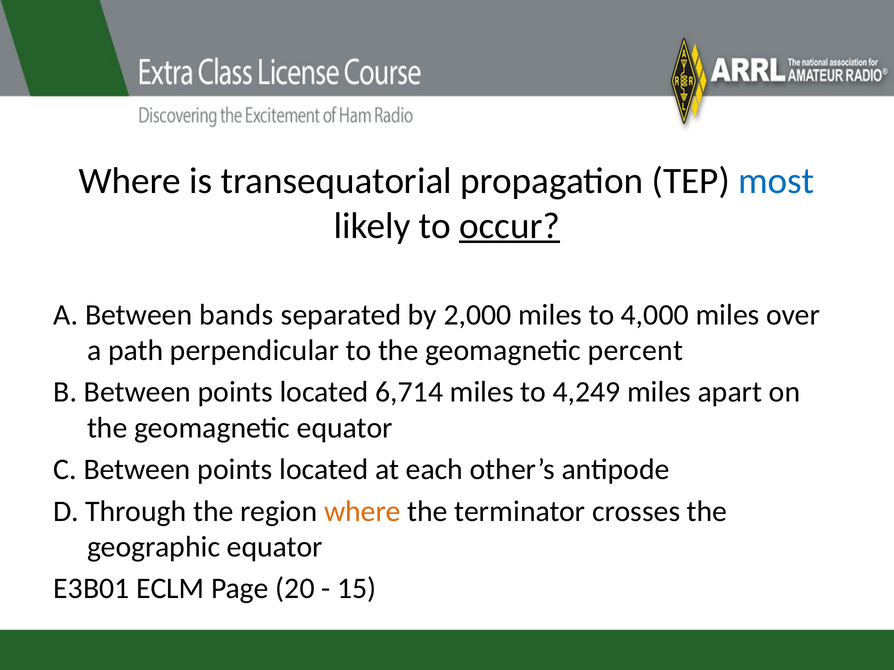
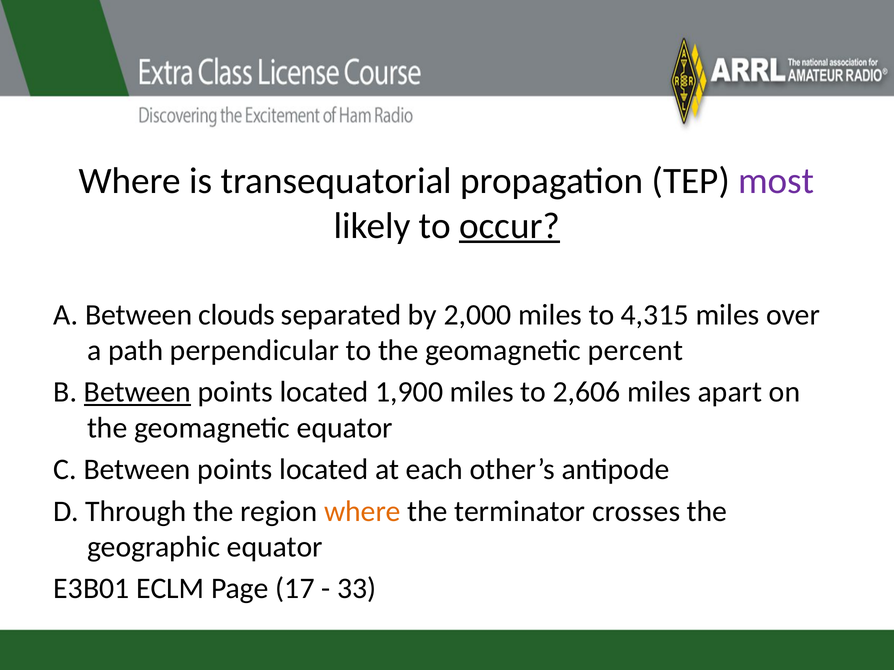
most colour: blue -> purple (776, 181)
bands: bands -> clouds (237, 315)
4,000: 4,000 -> 4,315 (655, 315)
Between underline: none -> present (137, 392)
6,714: 6,714 -> 1,900 (409, 392)
4,249: 4,249 -> 2,606 (587, 392)
20: 20 -> 17 (295, 589)
15: 15 -> 33 (357, 589)
